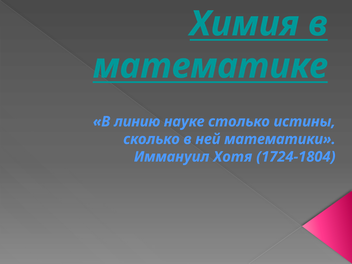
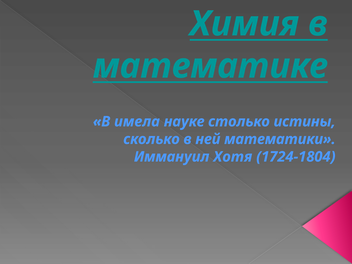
линию: линию -> имела (137, 122)
